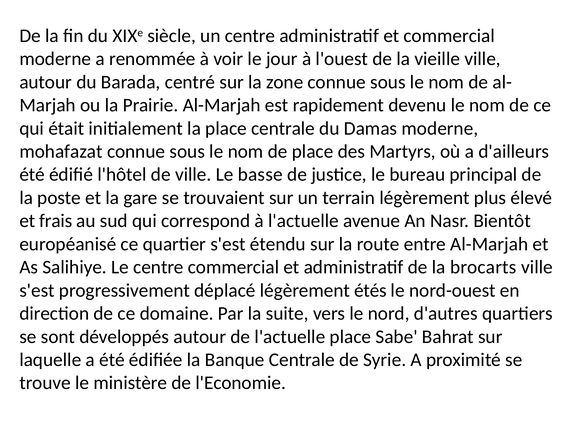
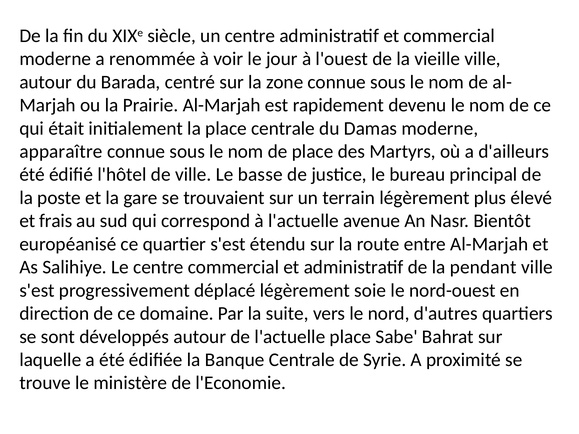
mohafazat: mohafazat -> apparaître (61, 152)
brocarts: brocarts -> pendant (483, 267)
étés: étés -> soie (370, 291)
